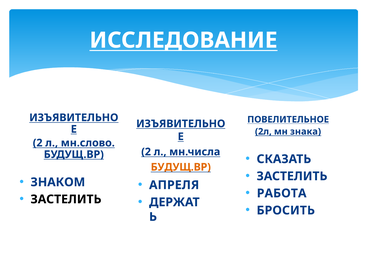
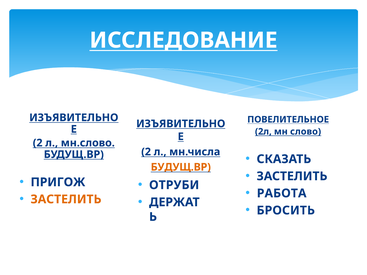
знака: знака -> слово (306, 132)
ЗНАКОМ: ЗНАКОМ -> ПРИГОЖ (58, 182)
АПРЕЛЯ: АПРЕЛЯ -> ОТРУБИ (174, 185)
ЗАСТЕЛИТЬ colour: black -> orange (66, 199)
